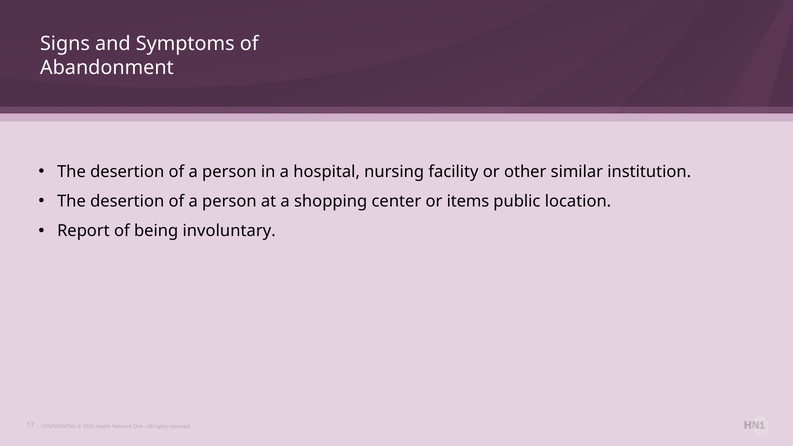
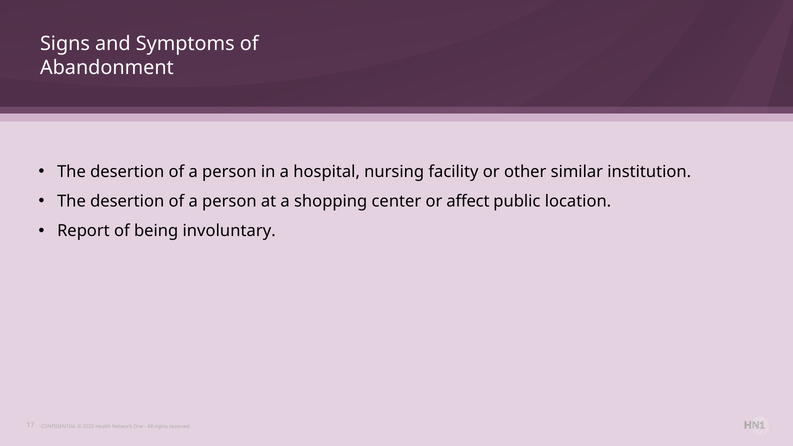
items: items -> affect (468, 201)
